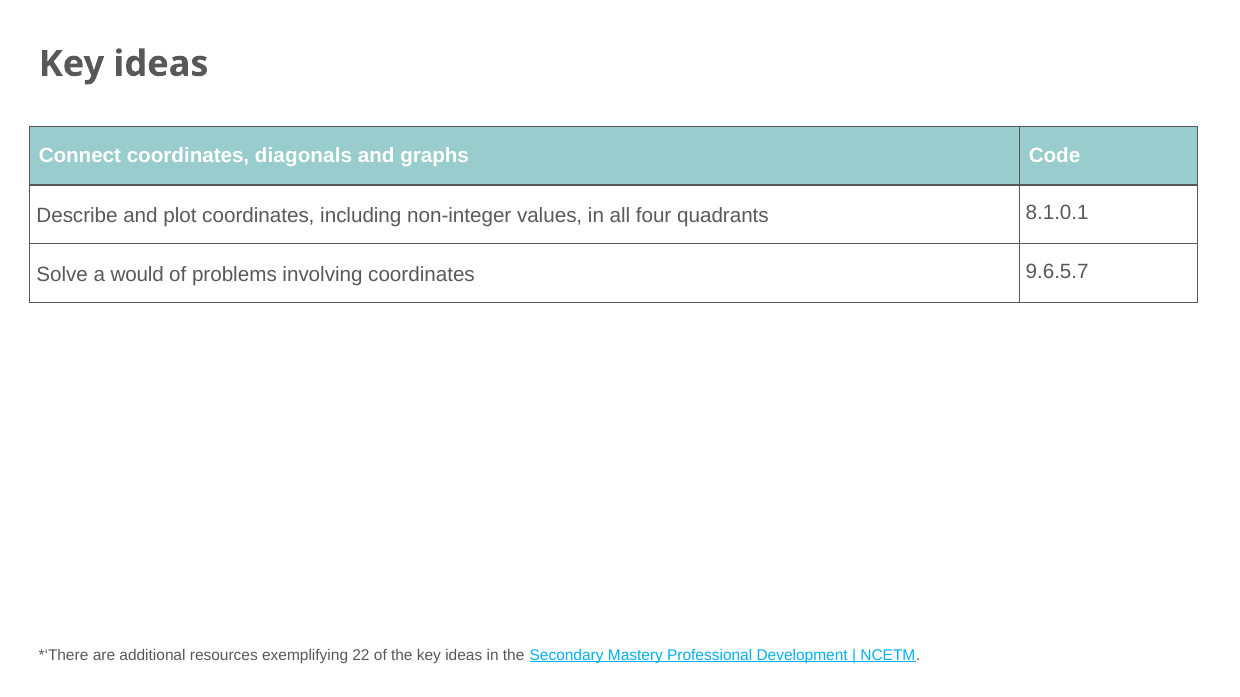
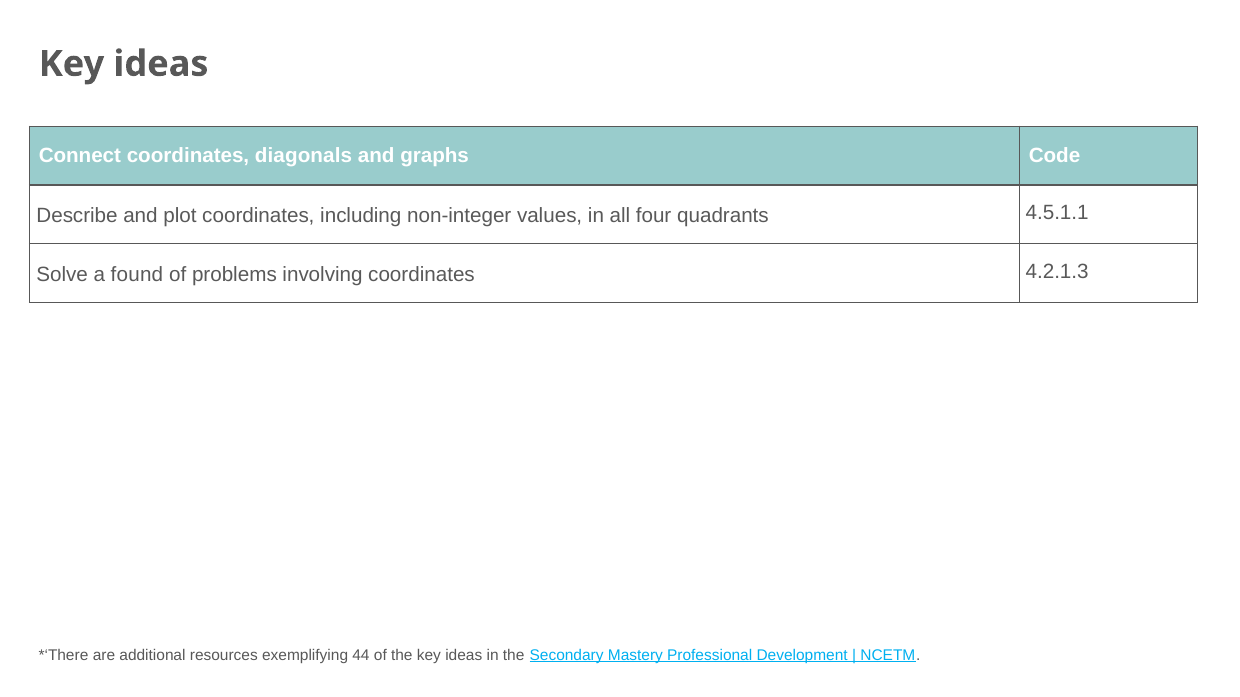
8.1.0.1: 8.1.0.1 -> 4.5.1.1 (1057, 213)
would: would -> found (137, 274)
9.6.5.7: 9.6.5.7 -> 4.2.1.3 (1057, 272)
22: 22 -> 44 (361, 655)
